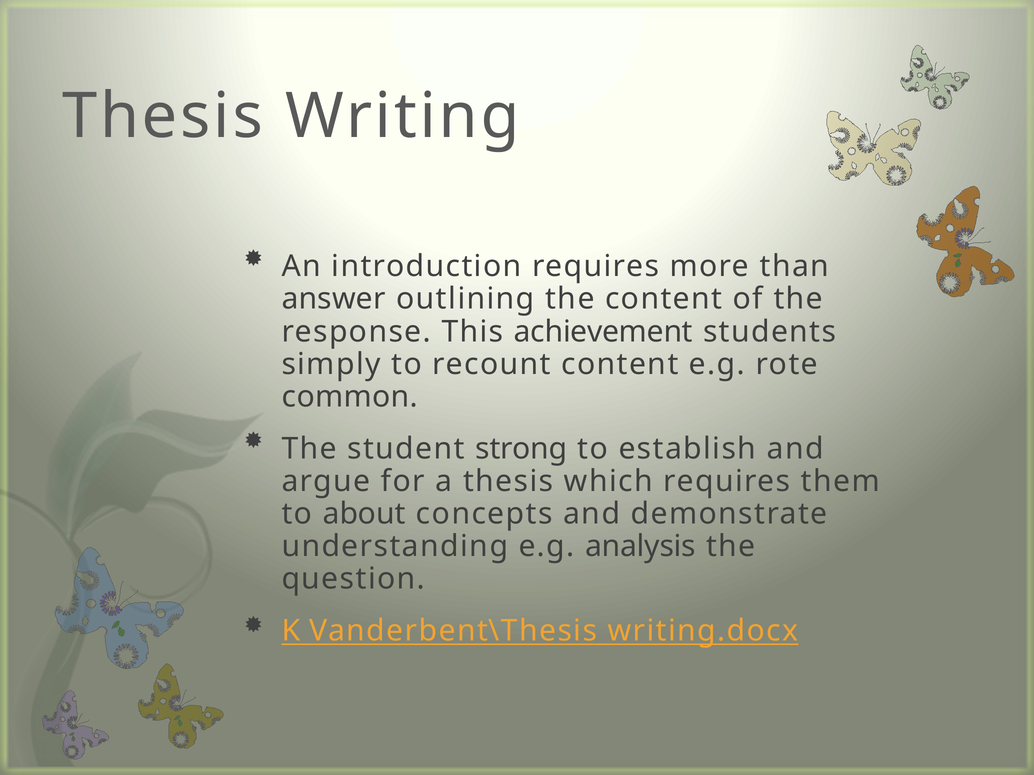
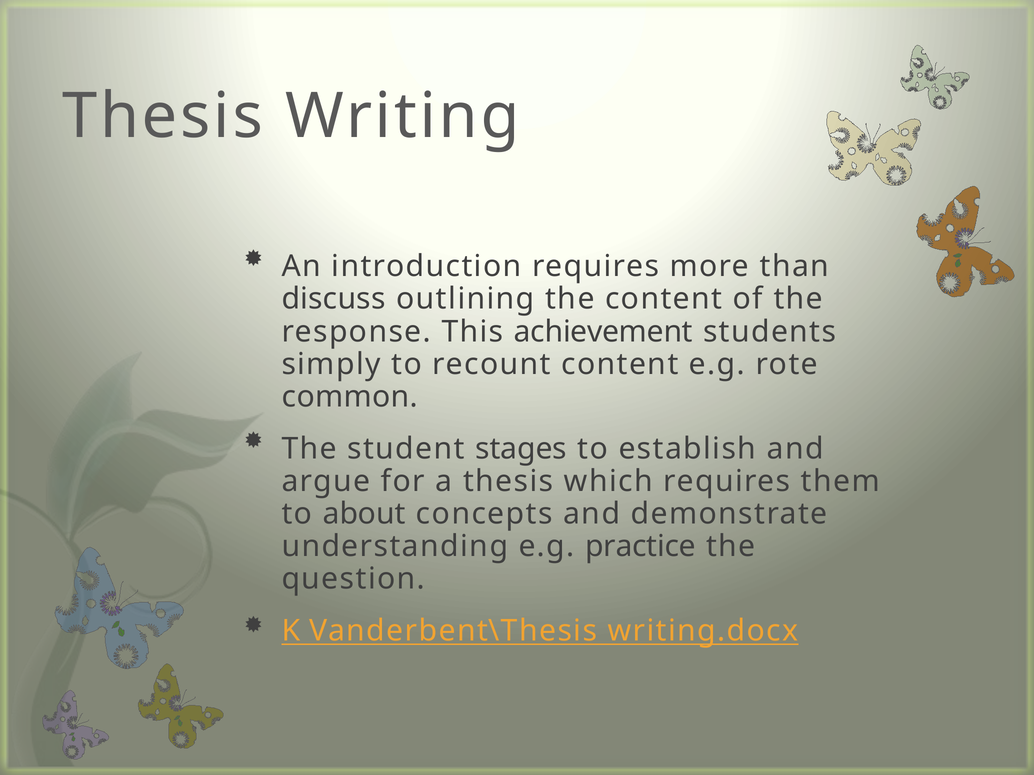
answer: answer -> discuss (334, 299)
strong: strong -> stages (521, 449)
analysis: analysis -> practice (640, 547)
